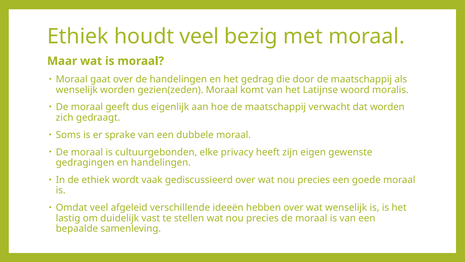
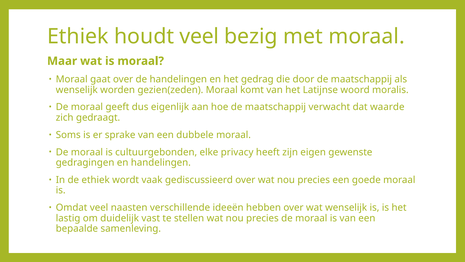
dat worden: worden -> waarde (387, 107)
afgeleid: afgeleid -> naasten (129, 207)
